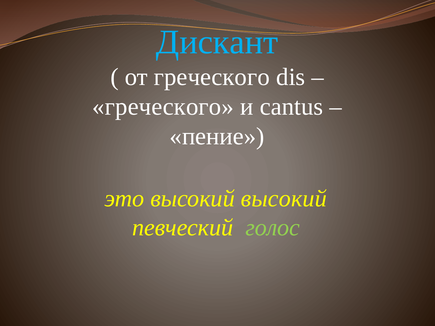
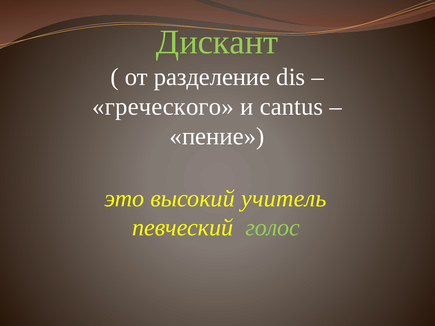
Дискант colour: light blue -> light green (217, 42)
от греческого: греческого -> разделение (212, 77)
высокий высокий: высокий -> учитель (284, 199)
